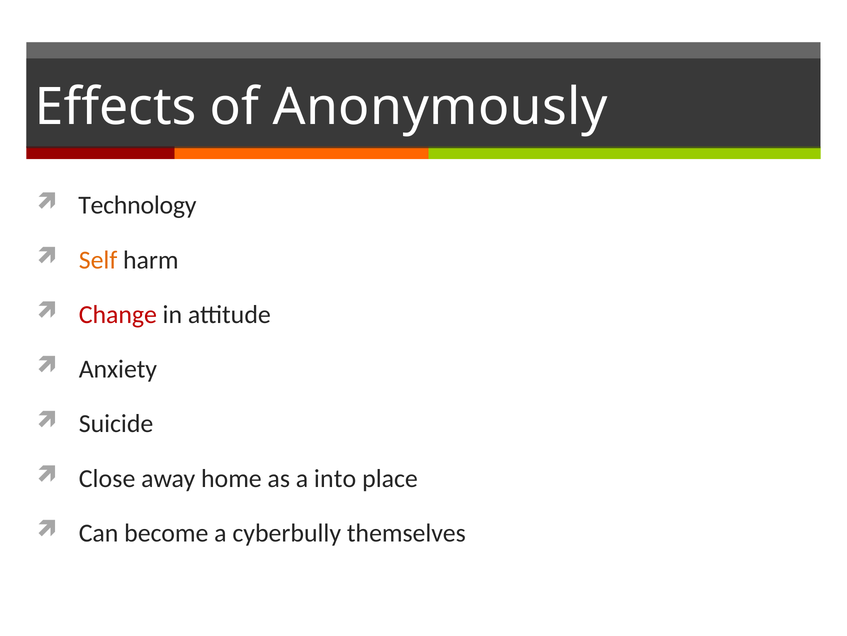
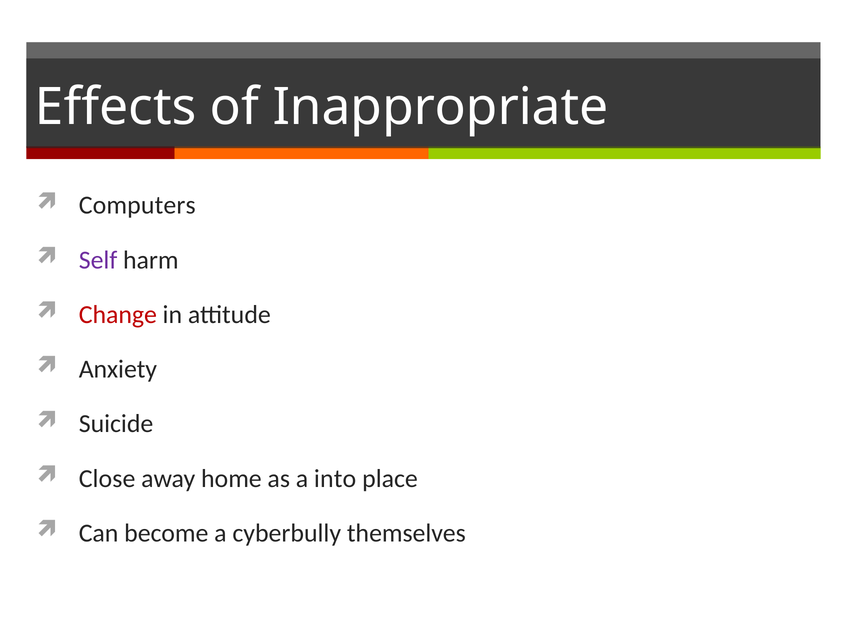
Anonymously: Anonymously -> Inappropriate (440, 107)
Technology: Technology -> Computers (137, 205)
Self colour: orange -> purple (98, 260)
